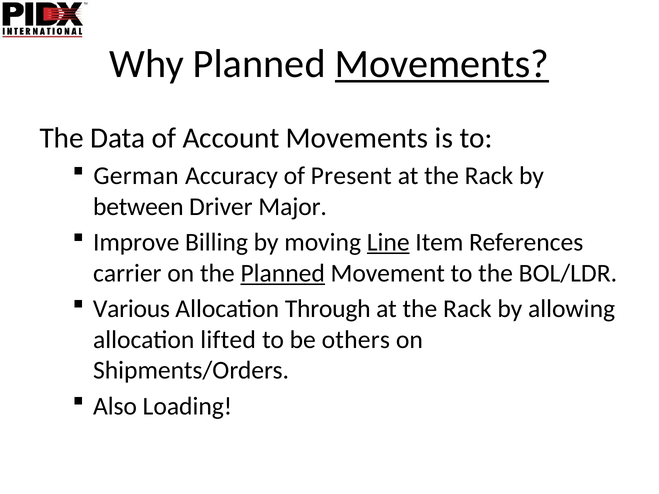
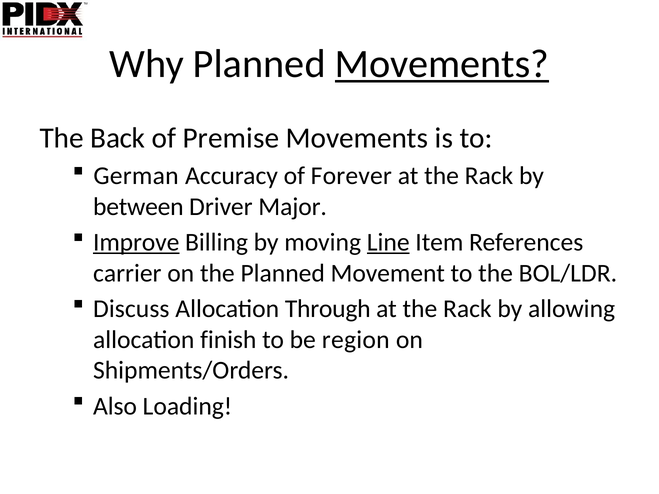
Data: Data -> Back (118, 138)
Account: Account -> Premise (231, 138)
Present: Present -> Forever (351, 176)
Improve underline: none -> present (136, 243)
Planned underline: present -> none (283, 273)
Various: Various -> Discuss (131, 309)
lifted: lifted -> finish (228, 340)
others: others -> region (356, 340)
